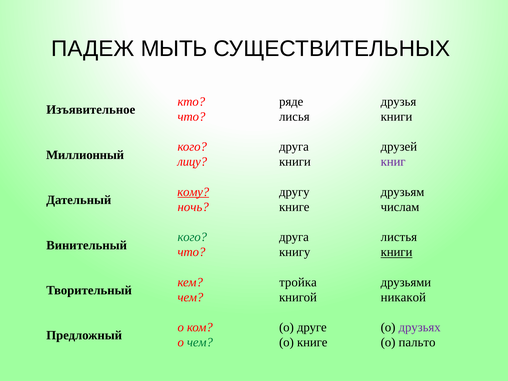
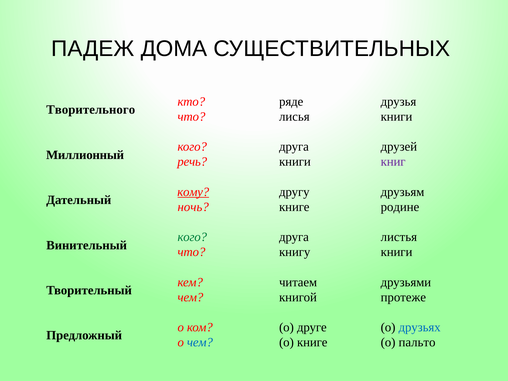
МЫТЬ: МЫТЬ -> ДОМА (174, 49)
Изъявительное: Изъявительное -> Творительного (91, 110)
лицу: лицу -> речь (192, 162)
числам: числам -> родине (400, 207)
книги underline: present -> none (397, 252)
тройка: тройка -> читаем (298, 282)
никакой: никакой -> протеже (403, 297)
друзьях colour: purple -> blue (420, 327)
чем colour: green -> blue (200, 342)
